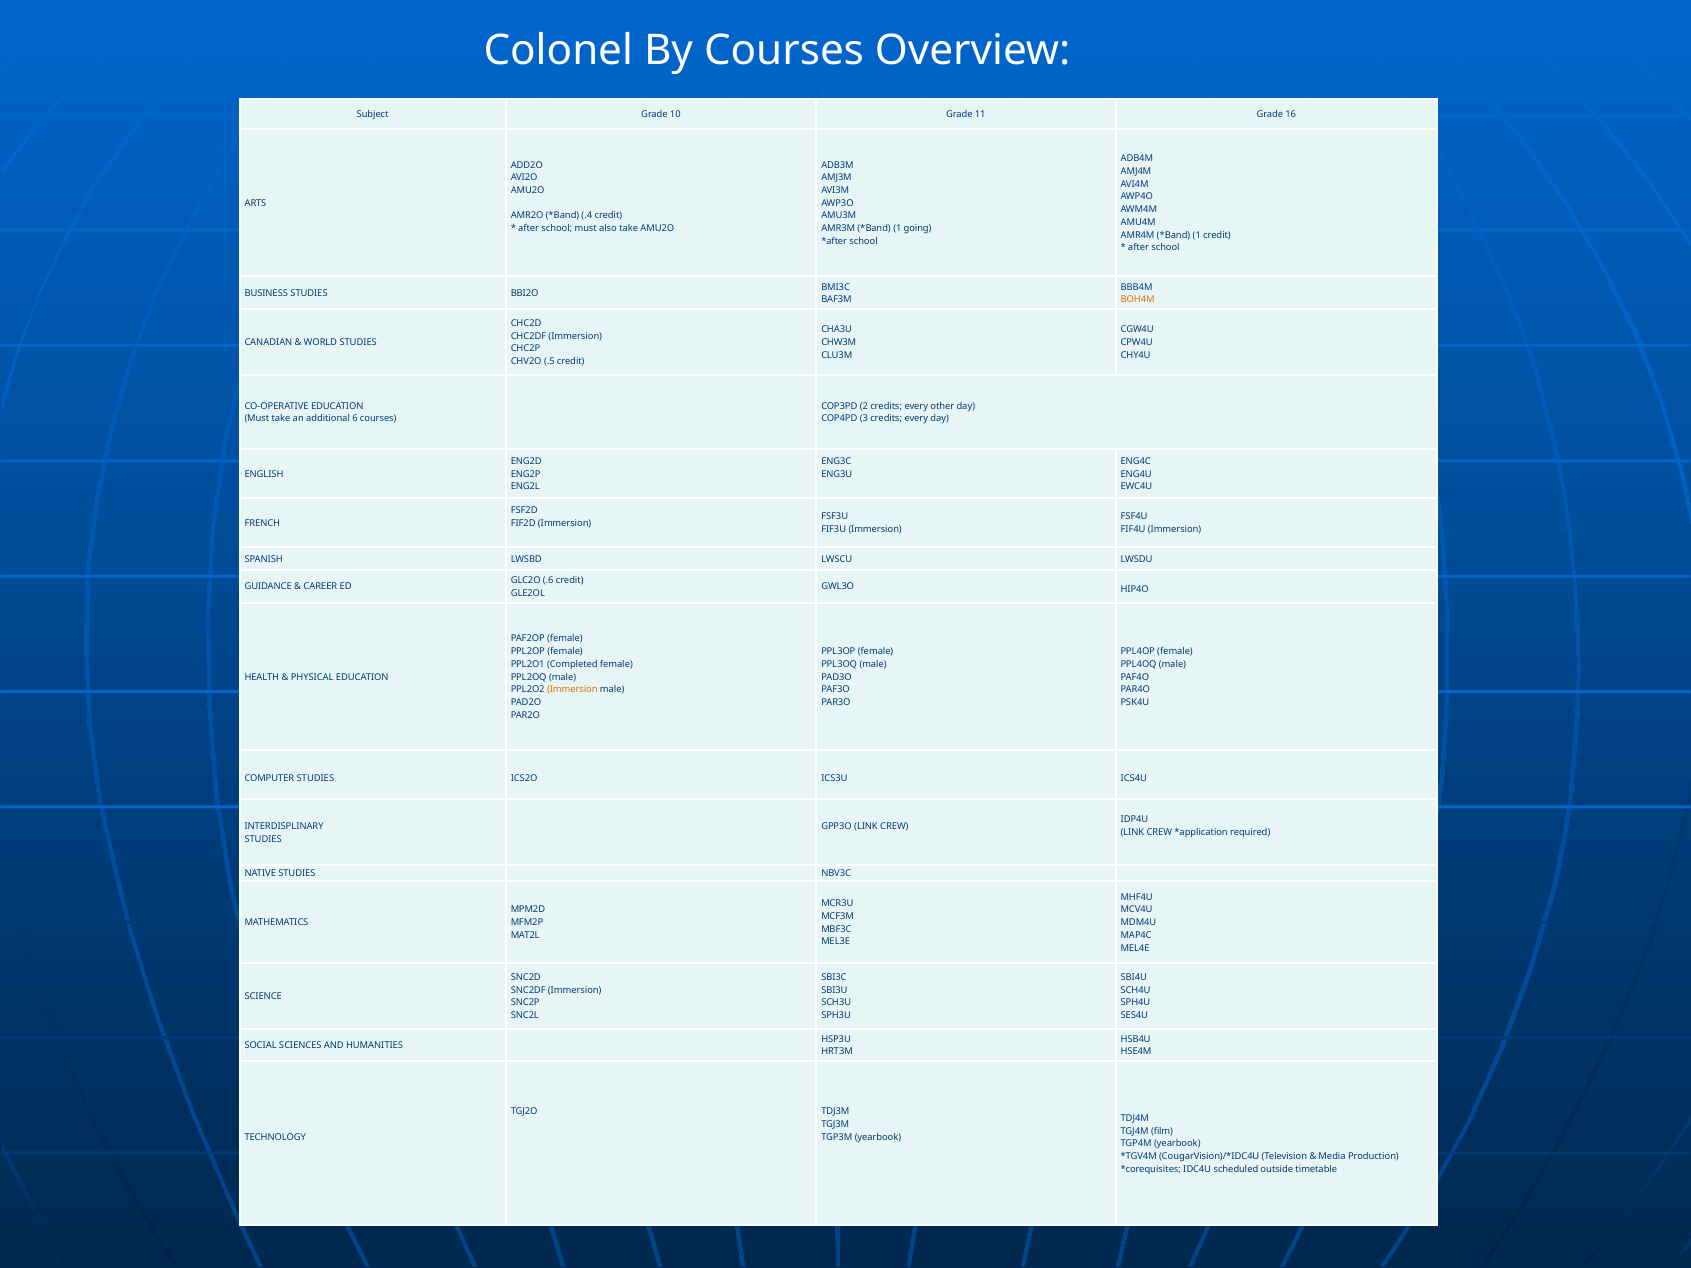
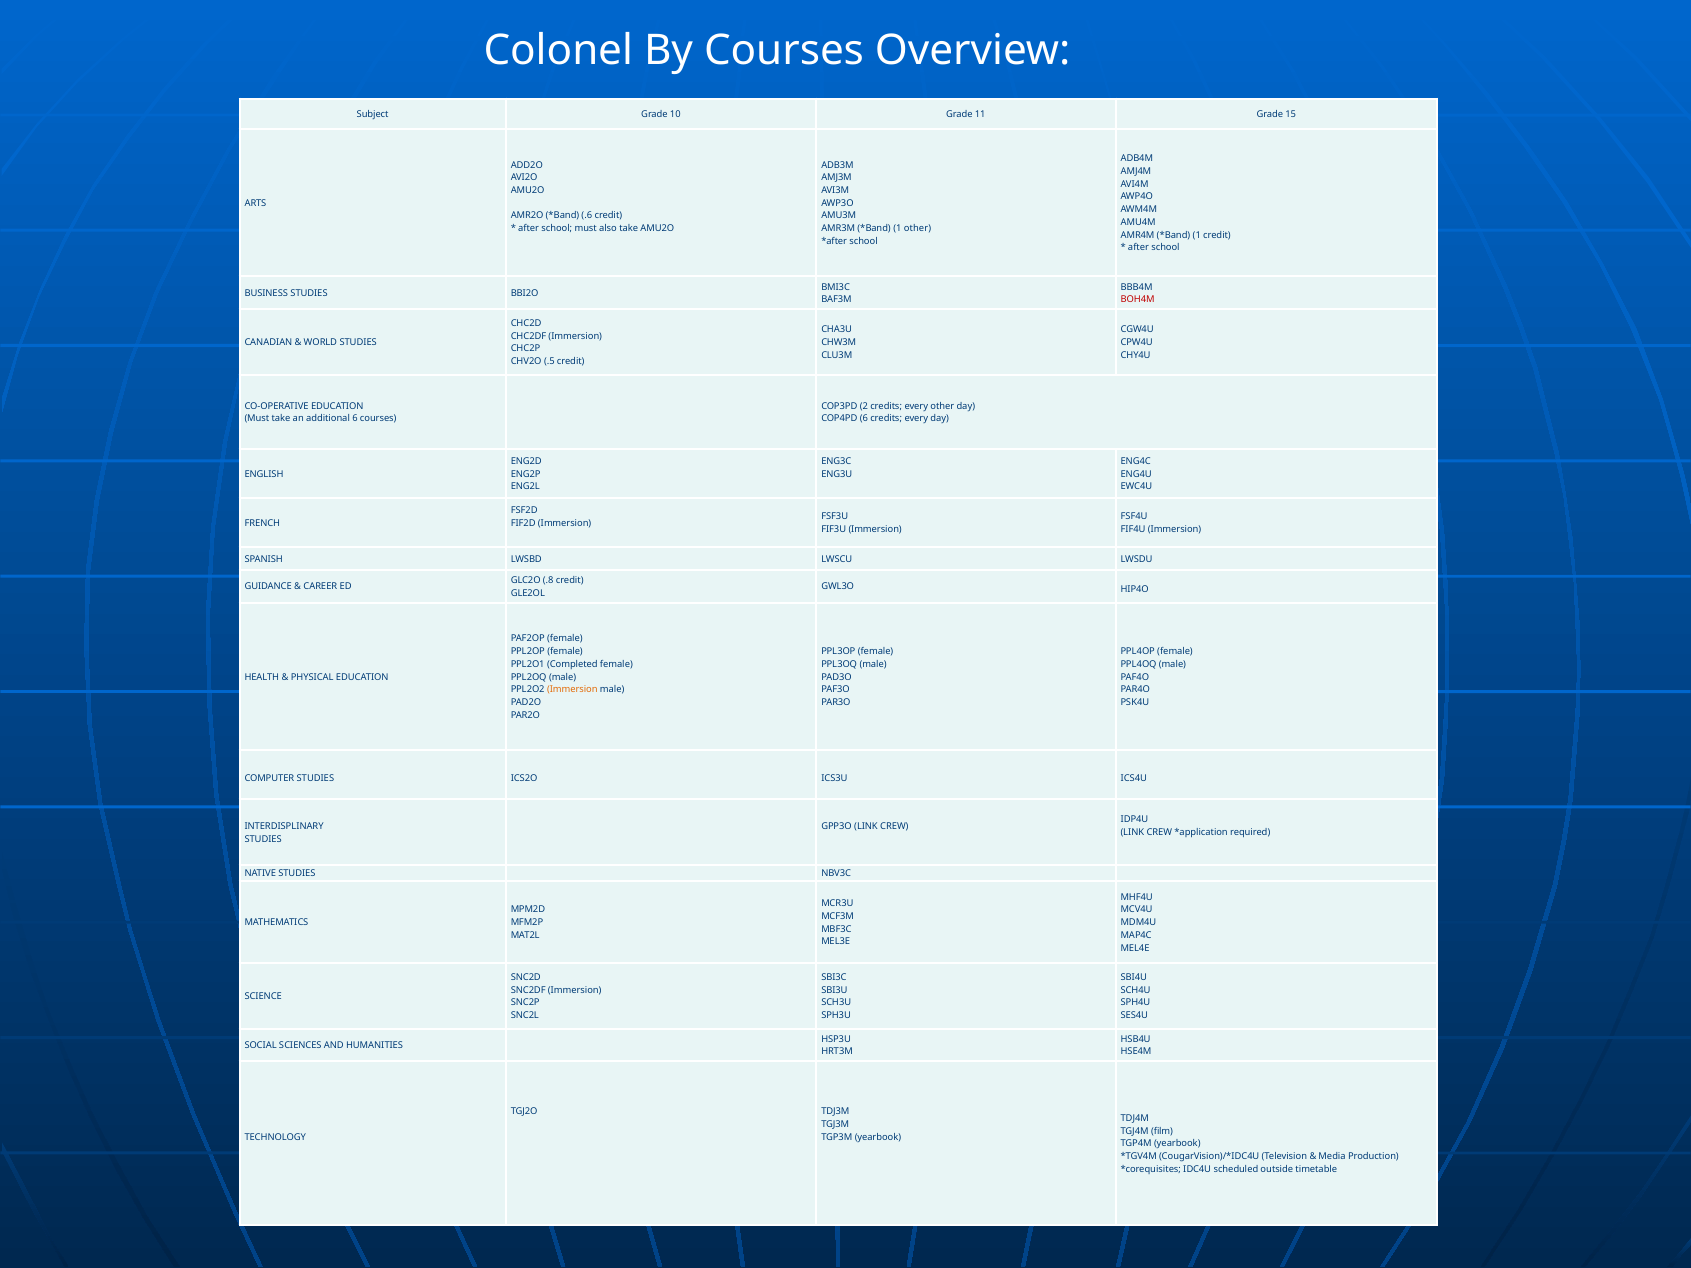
16: 16 -> 15 (1291, 114)
.4: .4 -> .6 (587, 216)
1 going: going -> other (917, 229)
BOH4M colour: orange -> red (1138, 300)
COP4PD 3: 3 -> 6 (864, 419)
.6: .6 -> .8 (548, 581)
